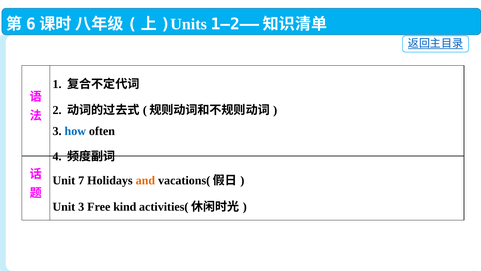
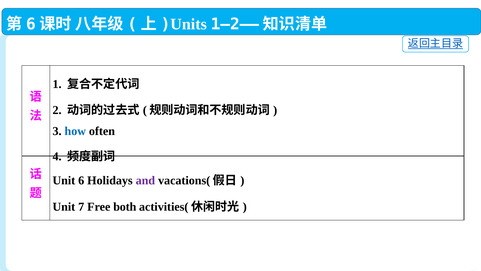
7: 7 -> 6 (81, 180)
and colour: orange -> purple (145, 180)
Unit 3: 3 -> 7 (81, 206)
kind: kind -> both (125, 206)
